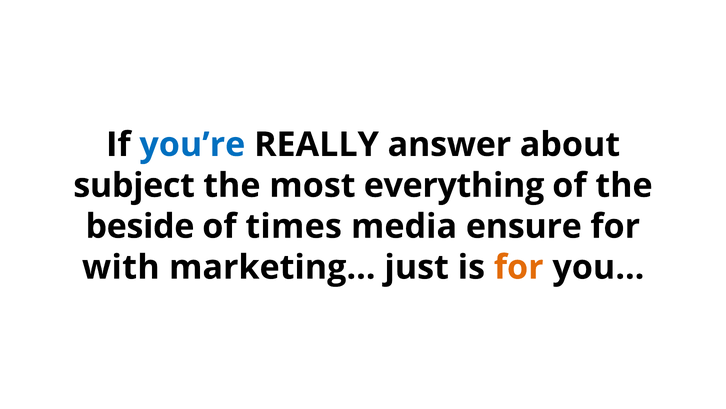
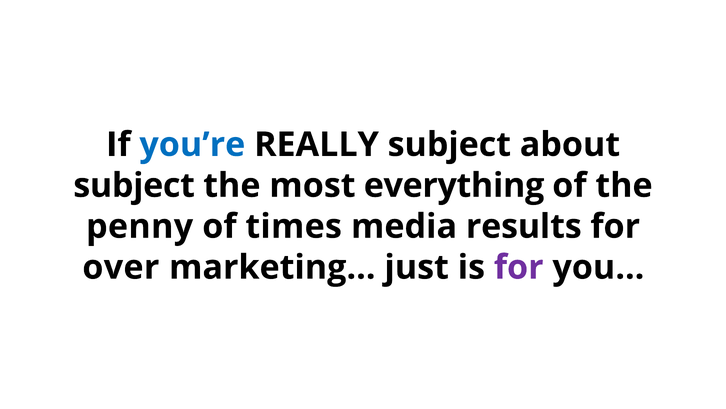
REALLY answer: answer -> subject (449, 144)
beside: beside -> penny (140, 226)
ensure: ensure -> results (524, 226)
with: with -> over (121, 267)
for colour: orange -> purple (519, 267)
